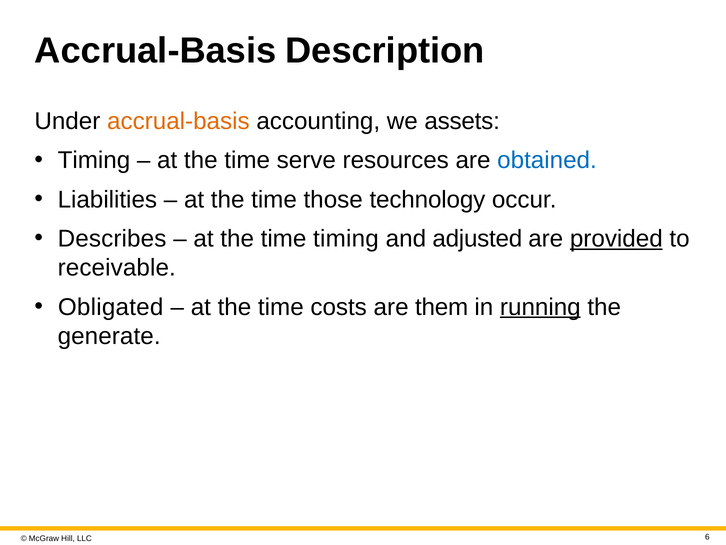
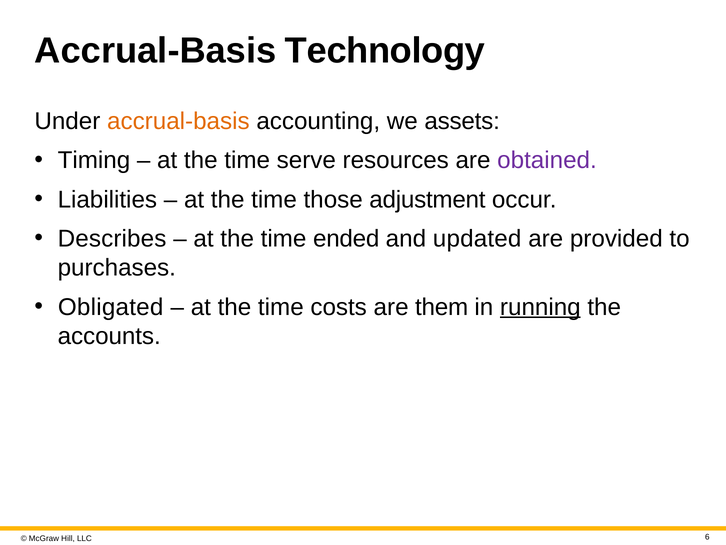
Description: Description -> Technology (385, 51)
obtained colour: blue -> purple (547, 160)
technology: technology -> adjustment (427, 199)
time timing: timing -> ended (346, 239)
adjusted: adjusted -> updated (477, 239)
provided underline: present -> none (616, 239)
receivable: receivable -> purchases (117, 268)
generate: generate -> accounts (109, 336)
